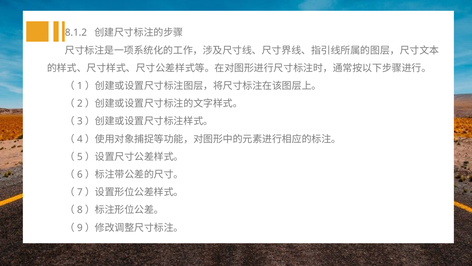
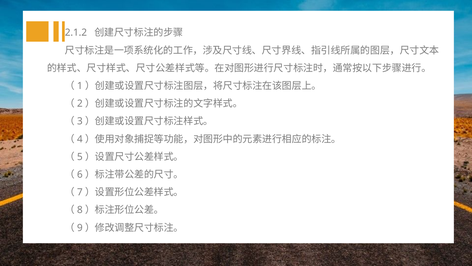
8.1.2: 8.1.2 -> 2.1.2 (76, 33)
